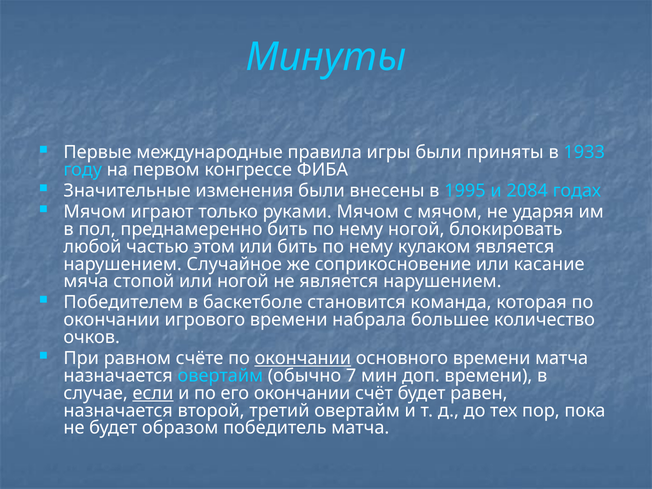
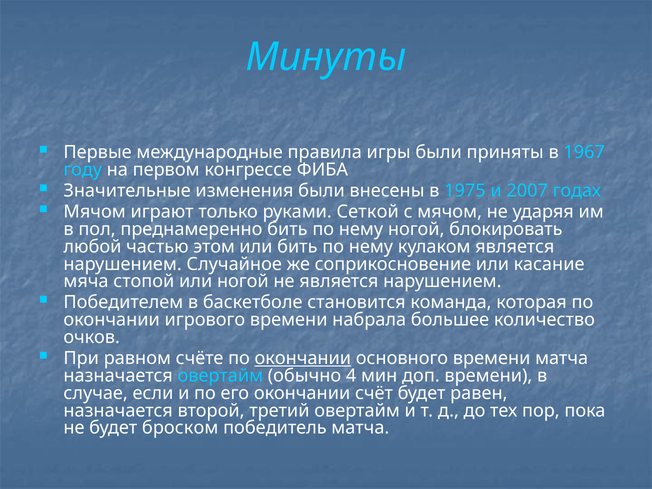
1933: 1933 -> 1967 (584, 152)
1995: 1995 -> 1975 (465, 191)
2084: 2084 -> 2007 (527, 191)
руками Мячом: Мячом -> Сеткой (368, 212)
7: 7 -> 4 (351, 376)
если underline: present -> none (153, 393)
образом: образом -> броском (180, 428)
